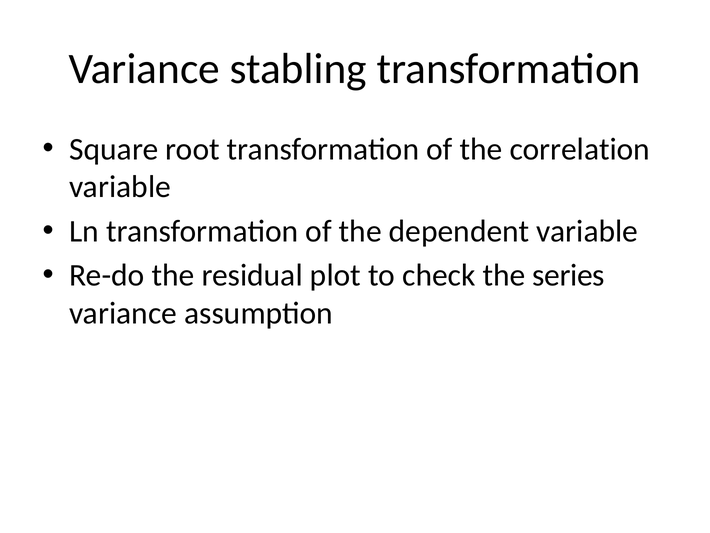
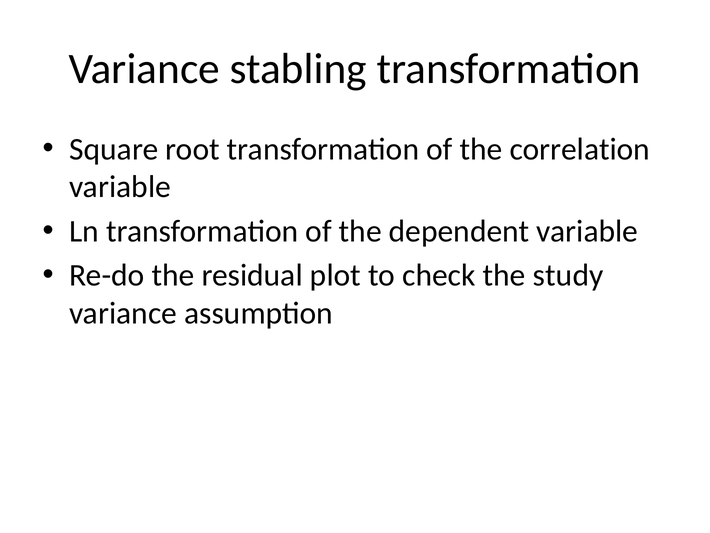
series: series -> study (568, 275)
